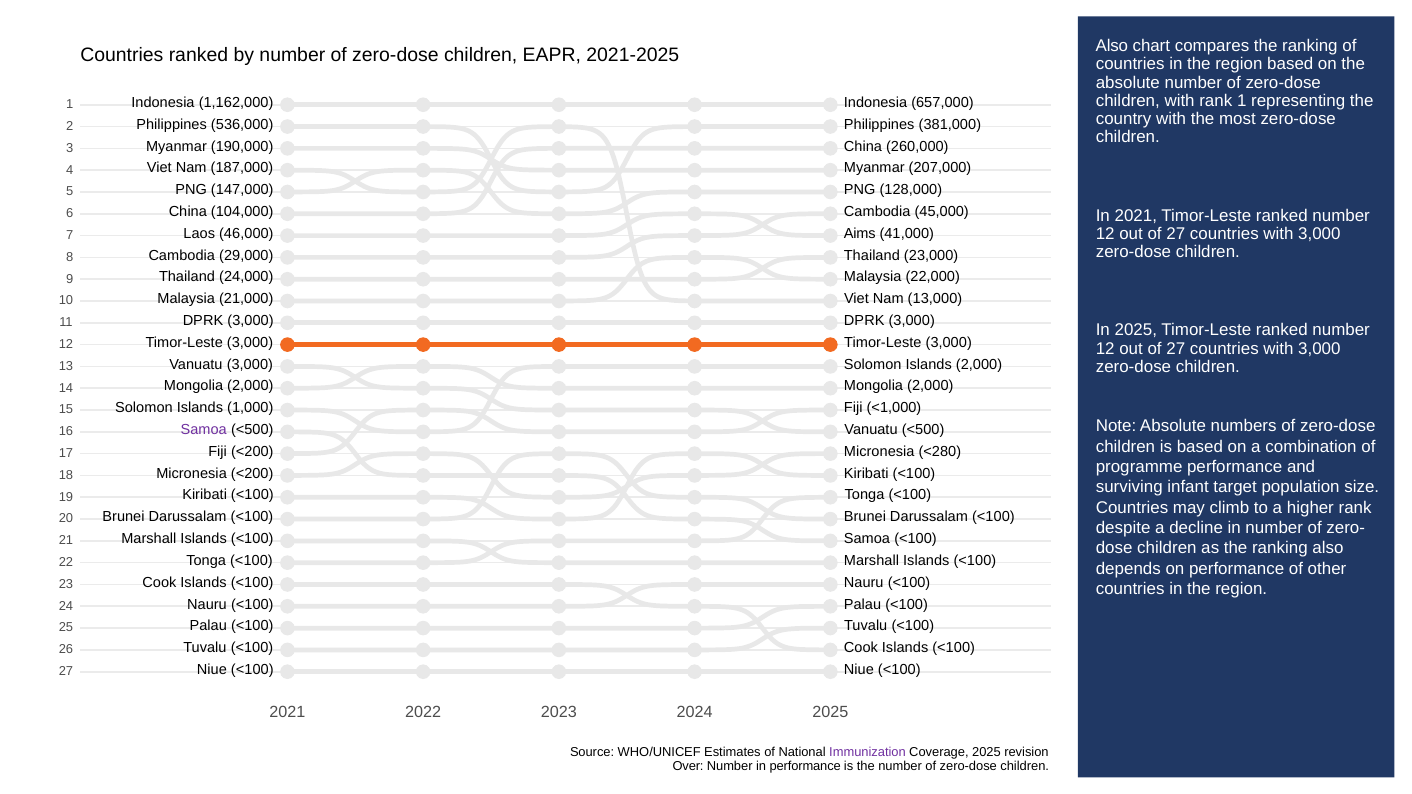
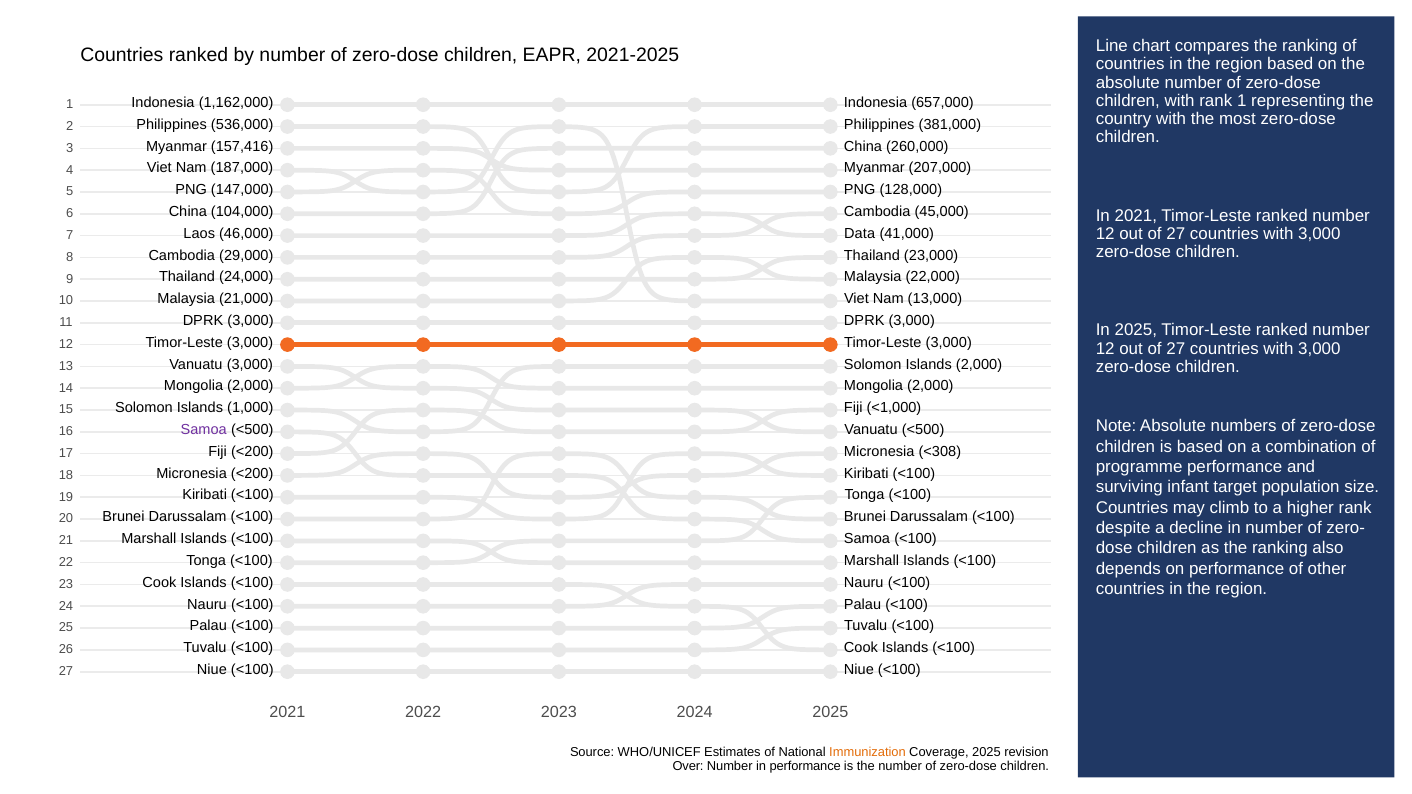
Also: Also -> Line (1112, 46)
190,000: 190,000 -> 157,416 (242, 146)
Aims: Aims -> Data (860, 234)
<280: <280 -> <308 (940, 452)
Immunization colour: purple -> orange (868, 752)
